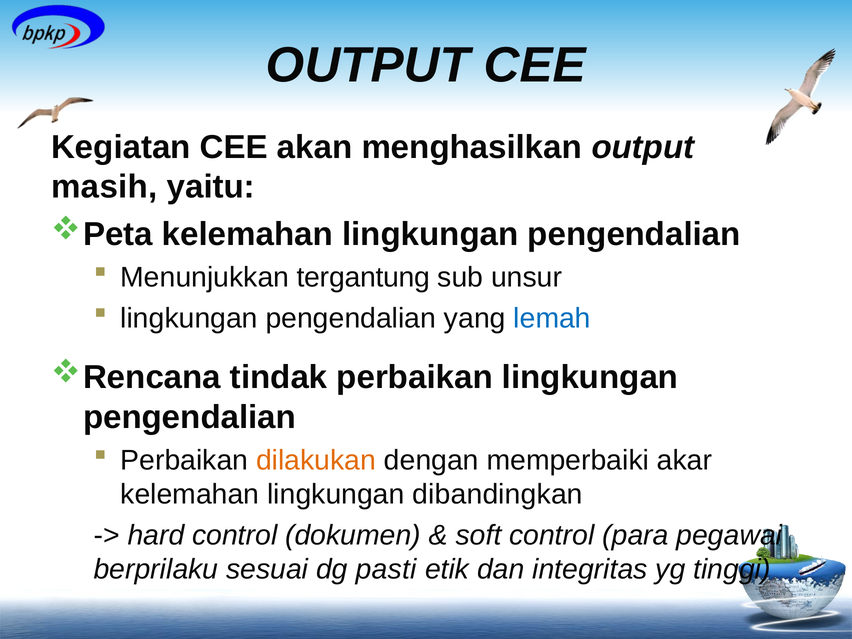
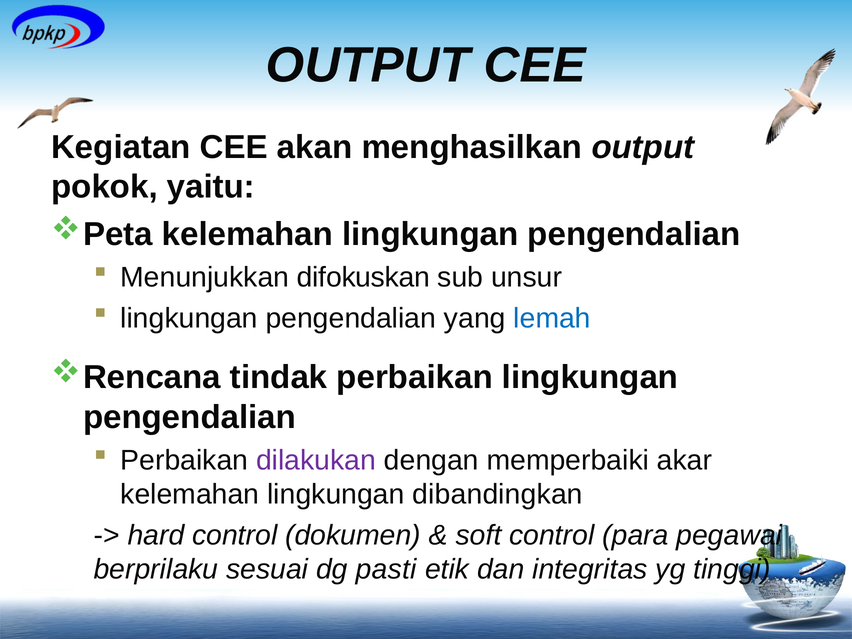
masih: masih -> pokok (104, 187)
tergantung: tergantung -> difokuskan (363, 278)
dilakukan colour: orange -> purple (316, 460)
